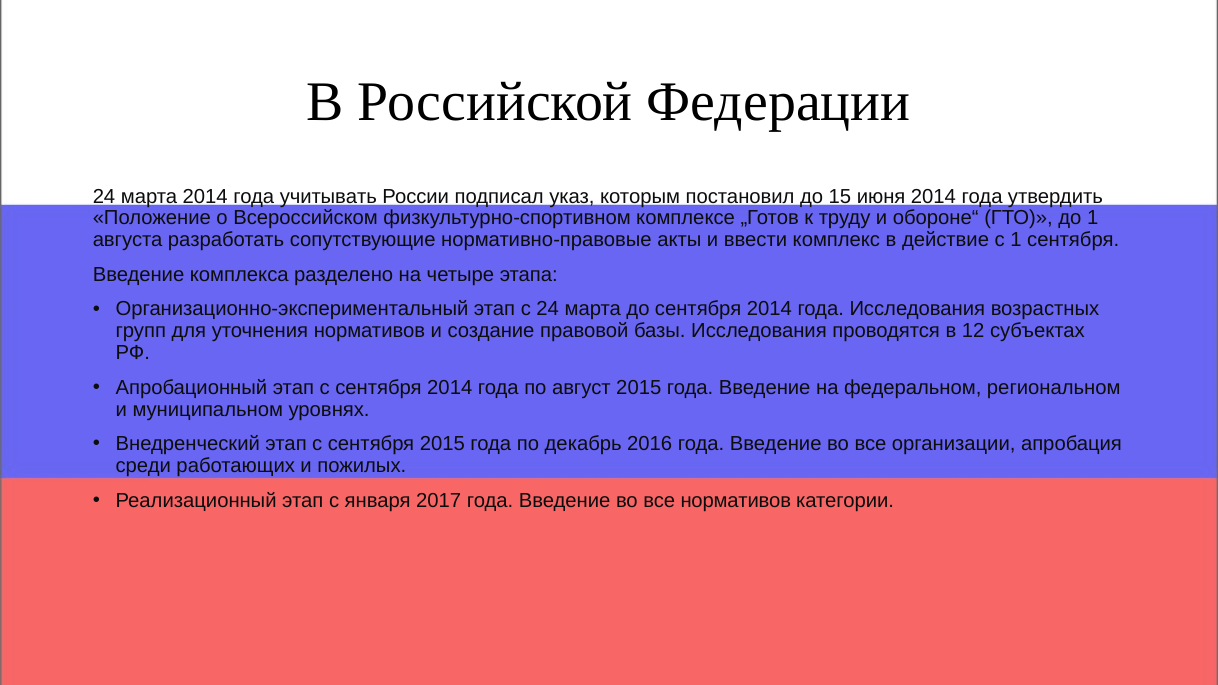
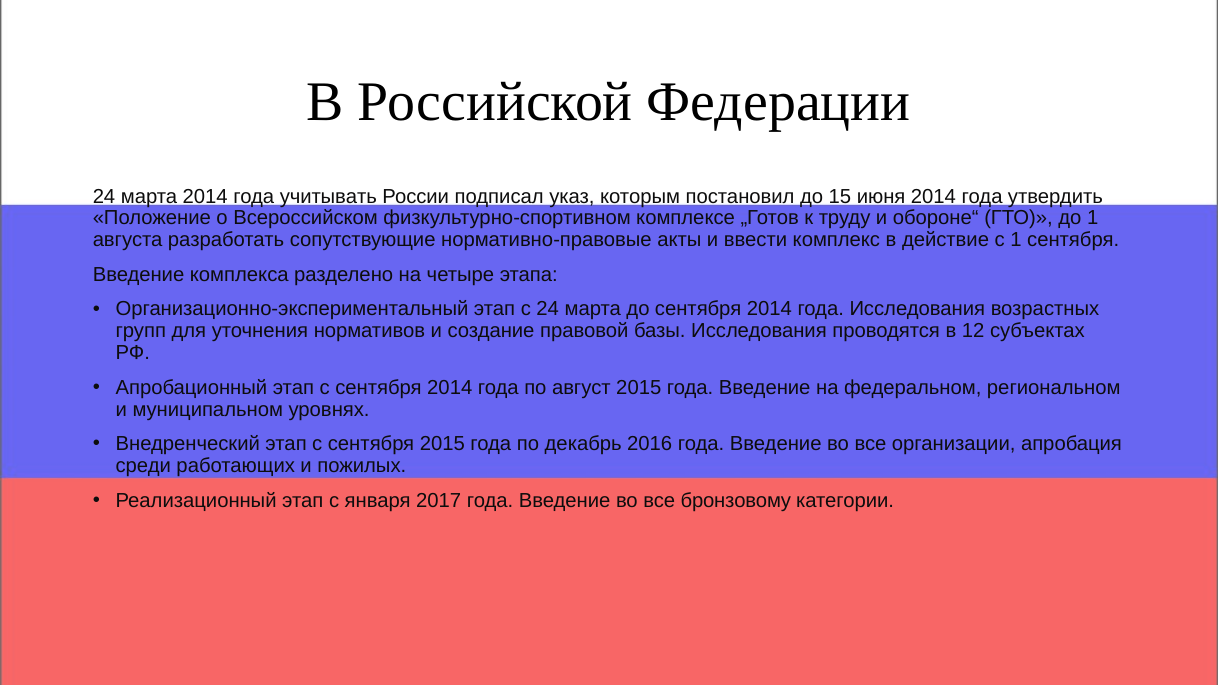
все нормативов: нормативов -> бронзовому (736, 500)
